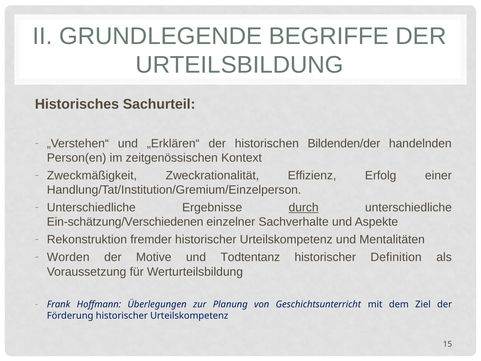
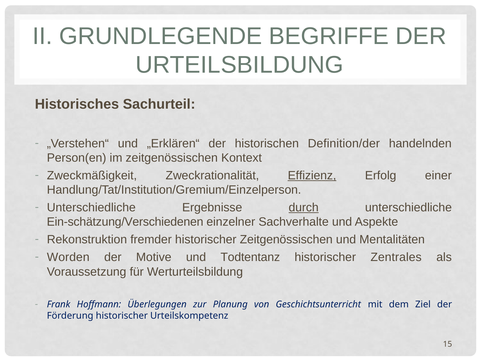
Bildenden/der: Bildenden/der -> Definition/der (344, 143)
Effizienz underline: none -> present (312, 175)
fremder historischer Urteilskompetenz: Urteilskompetenz -> Zeitgenössischen (286, 239)
Definition: Definition -> Zentrales (396, 257)
